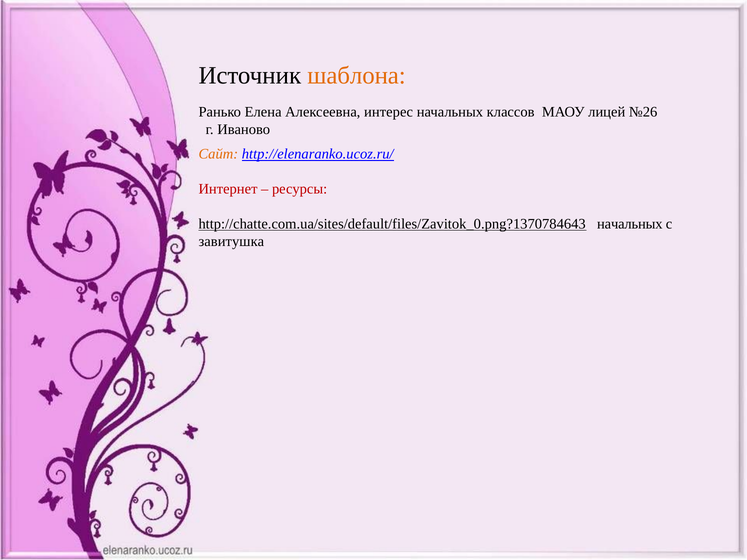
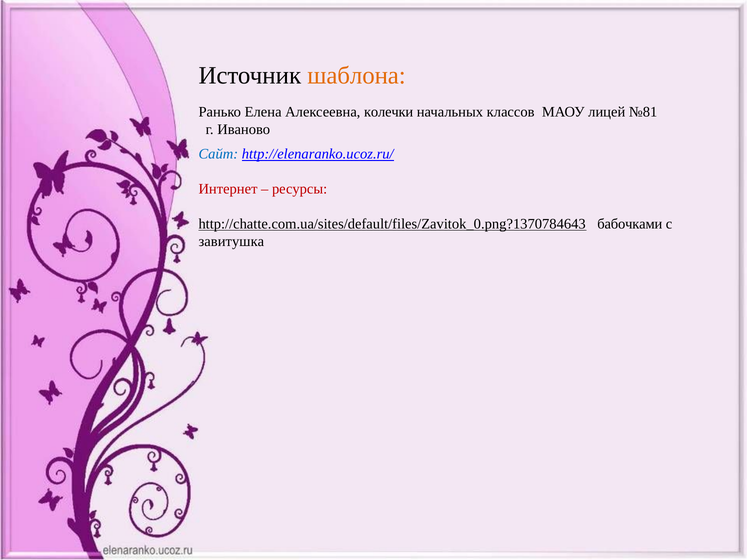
интерес: интерес -> колечки (389, 112)
№26: №26 -> №81 (643, 112)
Сайт colour: orange -> blue (218, 154)
http://chatte.com.ua/sites/default/files/Zavitok_0.png?1370784643 начальных: начальных -> бабочками (630, 224)
